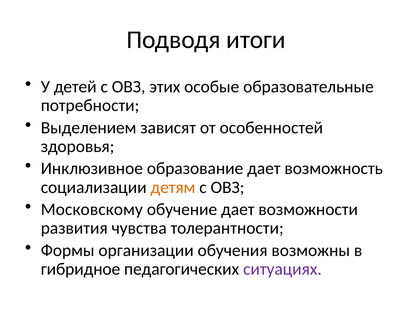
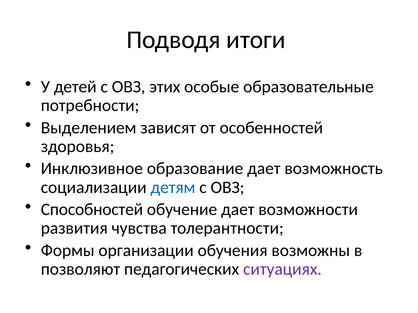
детям colour: orange -> blue (173, 188)
Московскому: Московскому -> Способностей (92, 210)
гибридное: гибридное -> позволяют (80, 270)
